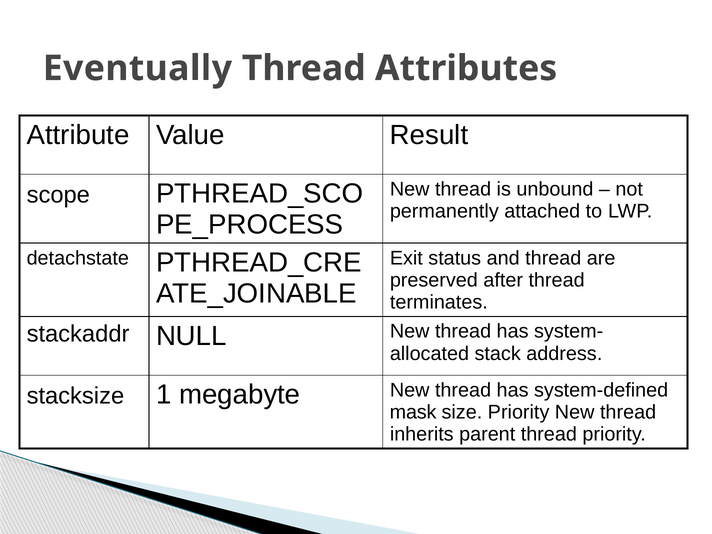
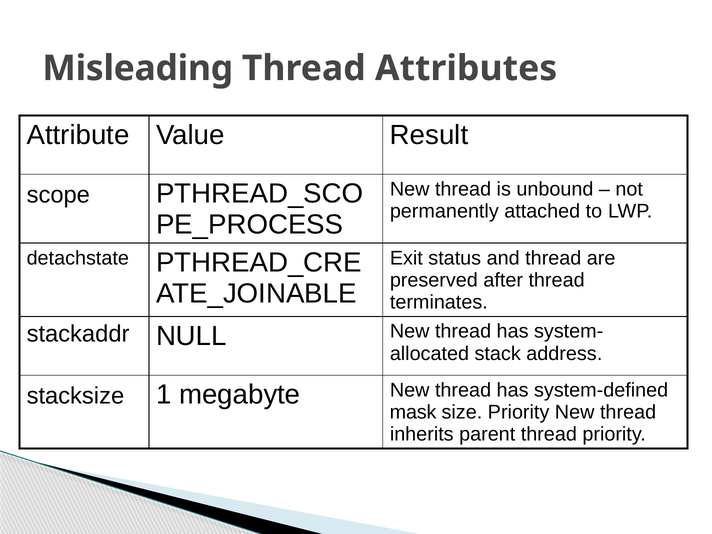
Eventually: Eventually -> Misleading (138, 68)
